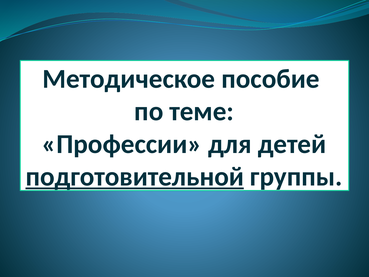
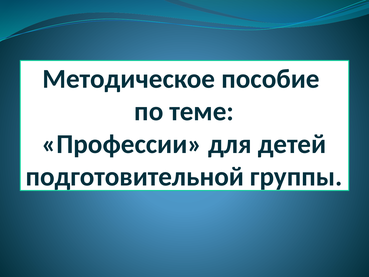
подготовительной underline: present -> none (135, 177)
